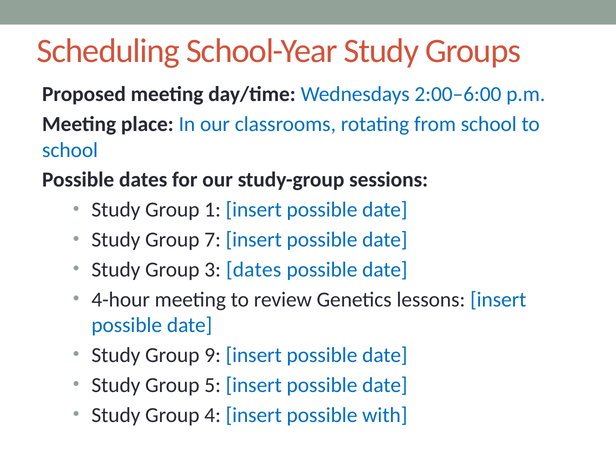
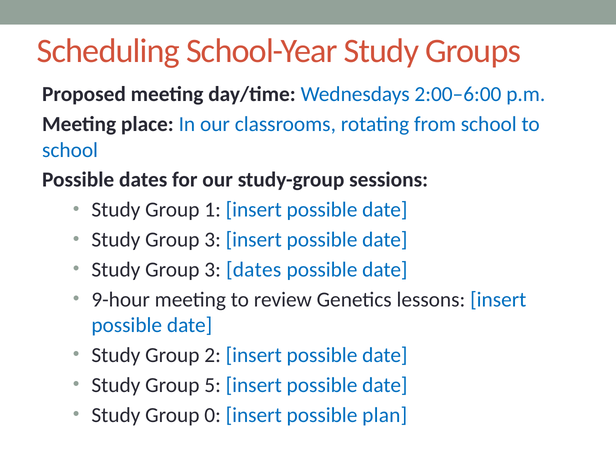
7: 7 -> 3 (213, 240)
4-hour: 4-hour -> 9-hour (121, 300)
9: 9 -> 2 (213, 355)
4: 4 -> 0 (213, 415)
with: with -> plan (385, 415)
